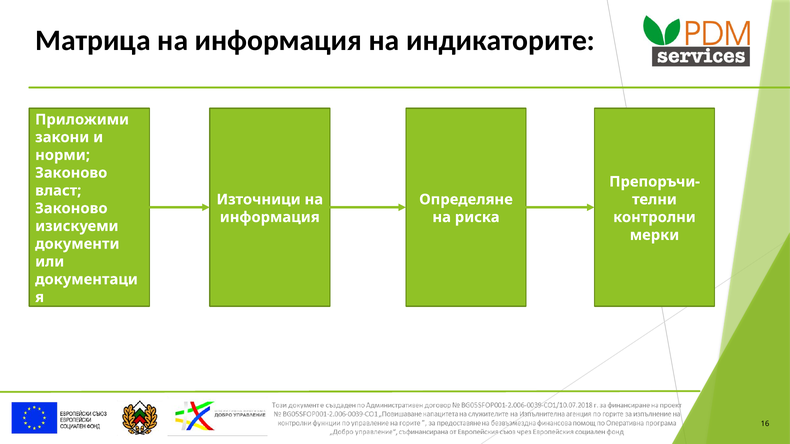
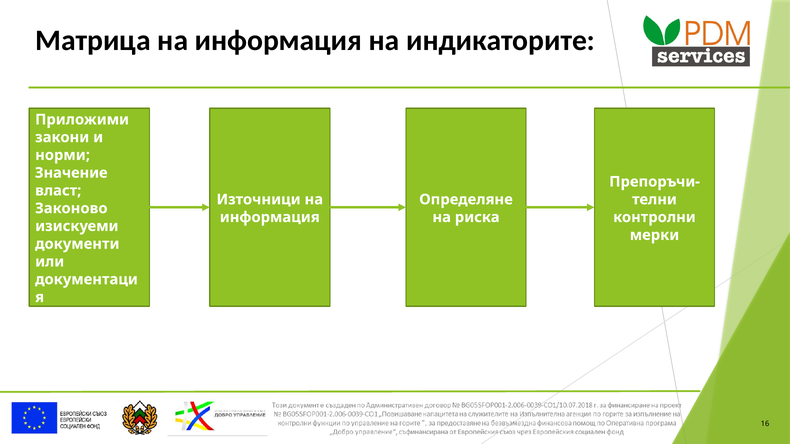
Законово: Законово -> Значение (71, 173)
